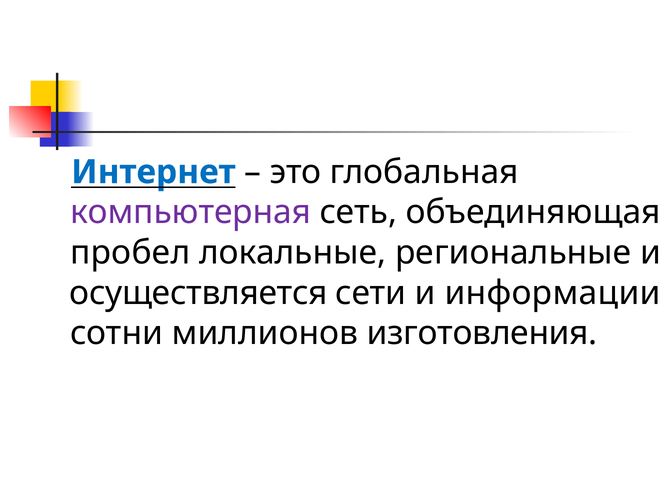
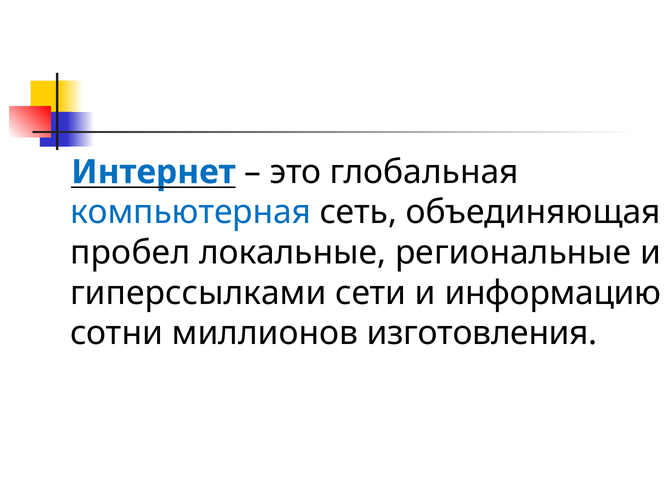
компьютерная colour: purple -> blue (191, 212)
осуществляется: осуществляется -> гиперссылками (198, 293)
информации: информации -> информацию (553, 293)
